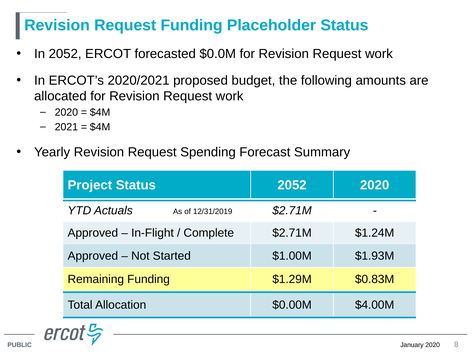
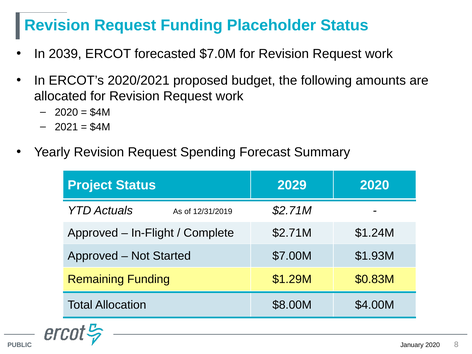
In 2052: 2052 -> 2039 (65, 54)
$0.0M: $0.0M -> $7.0M (218, 54)
Status 2052: 2052 -> 2029 (292, 185)
$1.00M: $1.00M -> $7.00M (292, 256)
$0.00M: $0.00M -> $8.00M (292, 305)
